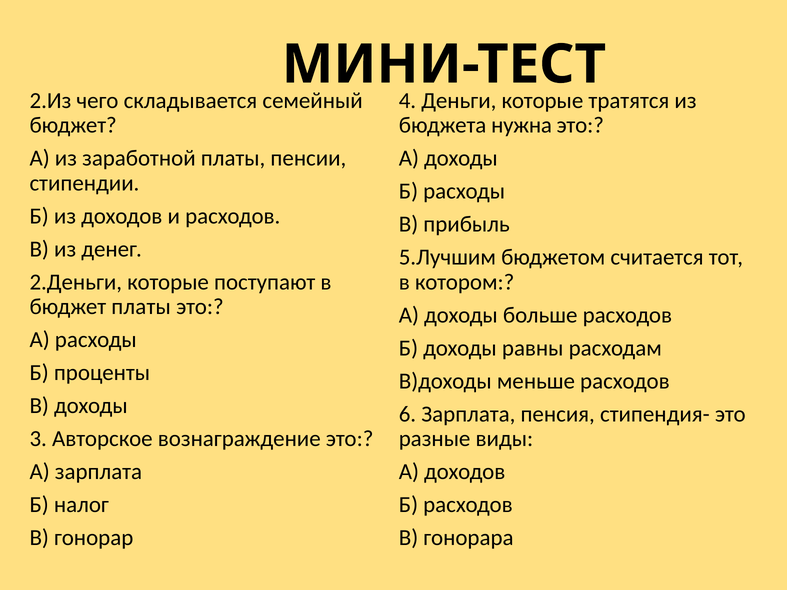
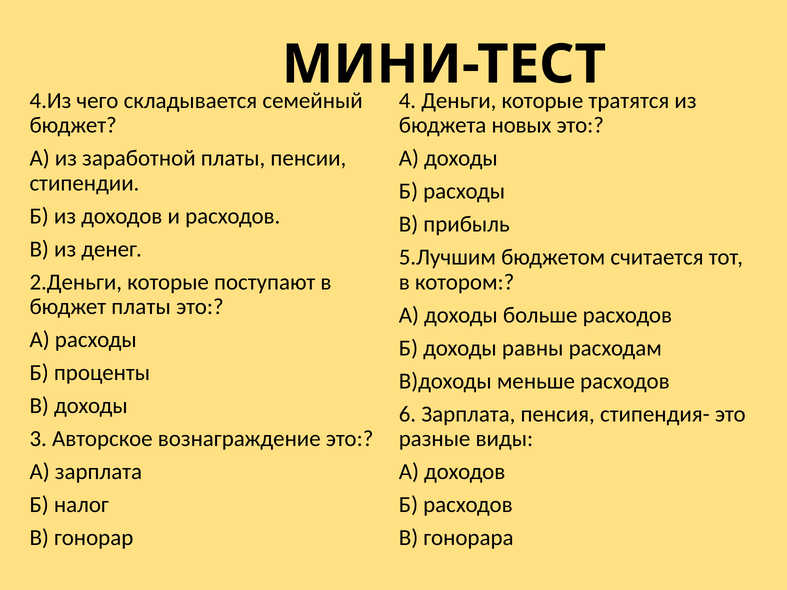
2.Из: 2.Из -> 4.Из (50, 101)
нужна: нужна -> новых (522, 125)
